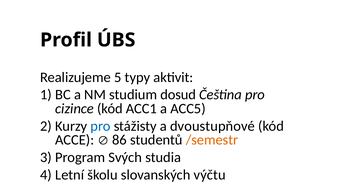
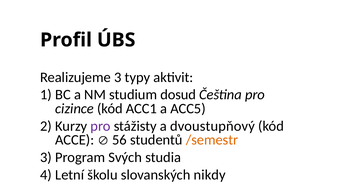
5: 5 -> 3 (118, 77)
pro colour: blue -> purple (101, 126)
dvoustupňové: dvoustupňové -> dvoustupňový (212, 126)
86: 86 -> 56 (119, 140)
výčtu: výčtu -> nikdy (210, 175)
